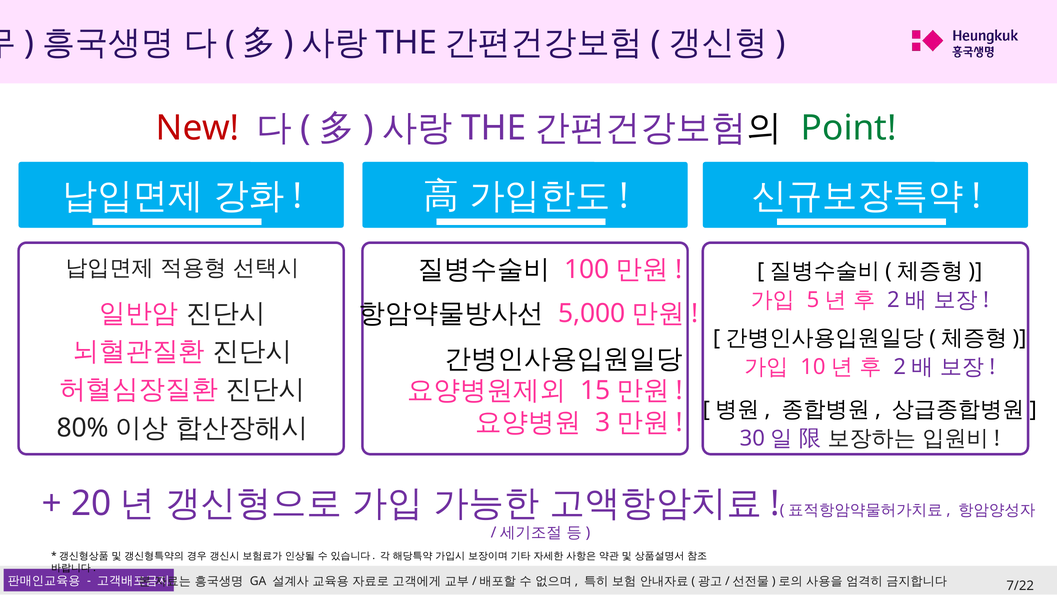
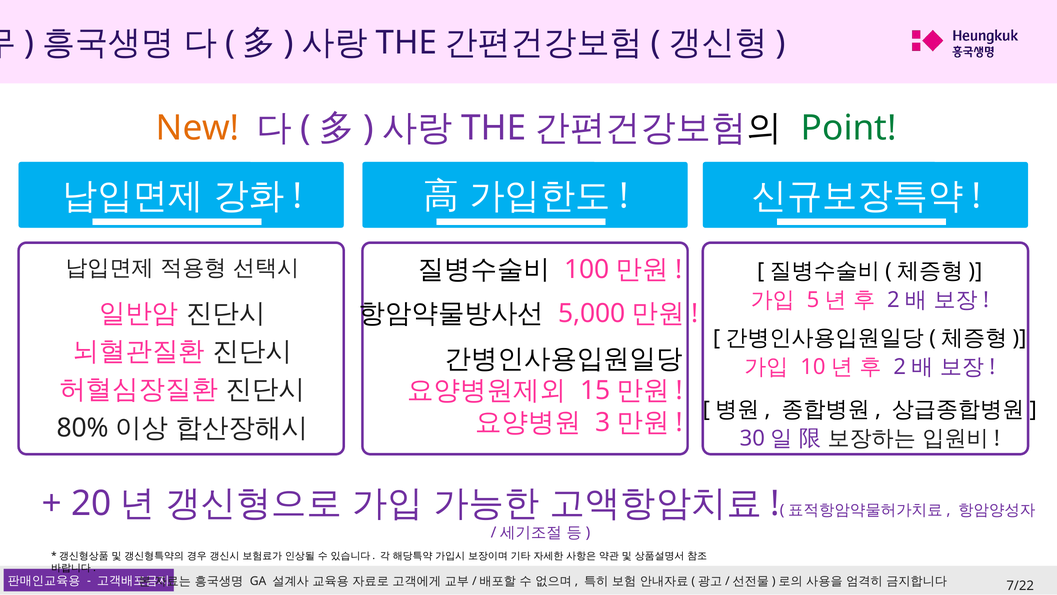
New colour: red -> orange (198, 128)
